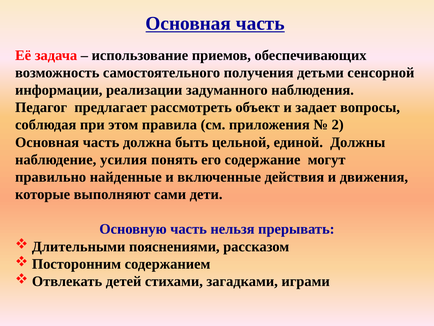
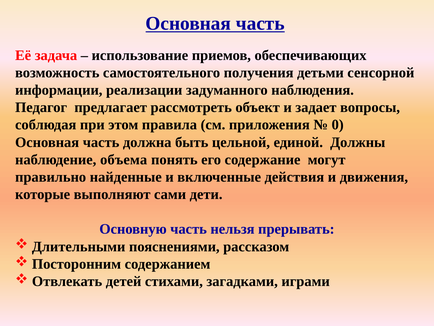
2: 2 -> 0 (338, 125)
усилия: усилия -> объема (124, 159)
